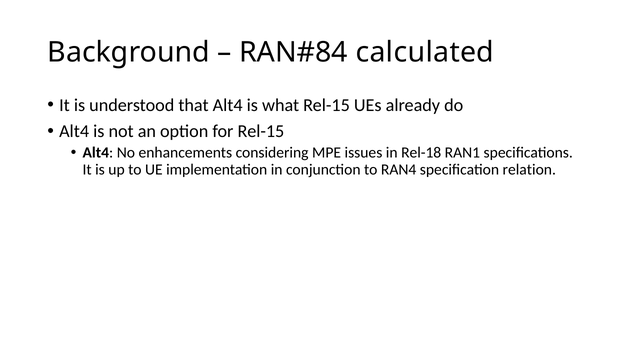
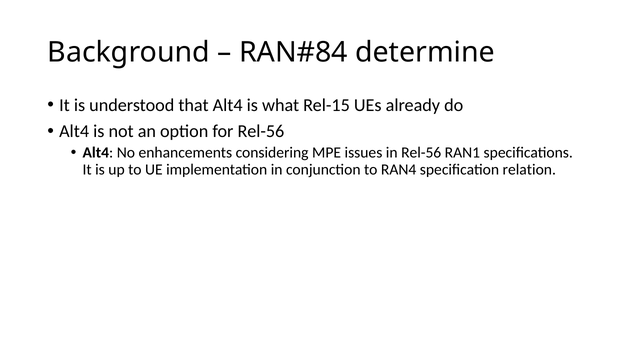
calculated: calculated -> determine (425, 52)
for Rel-15: Rel-15 -> Rel-56 (261, 131)
in Rel-18: Rel-18 -> Rel-56 (421, 153)
